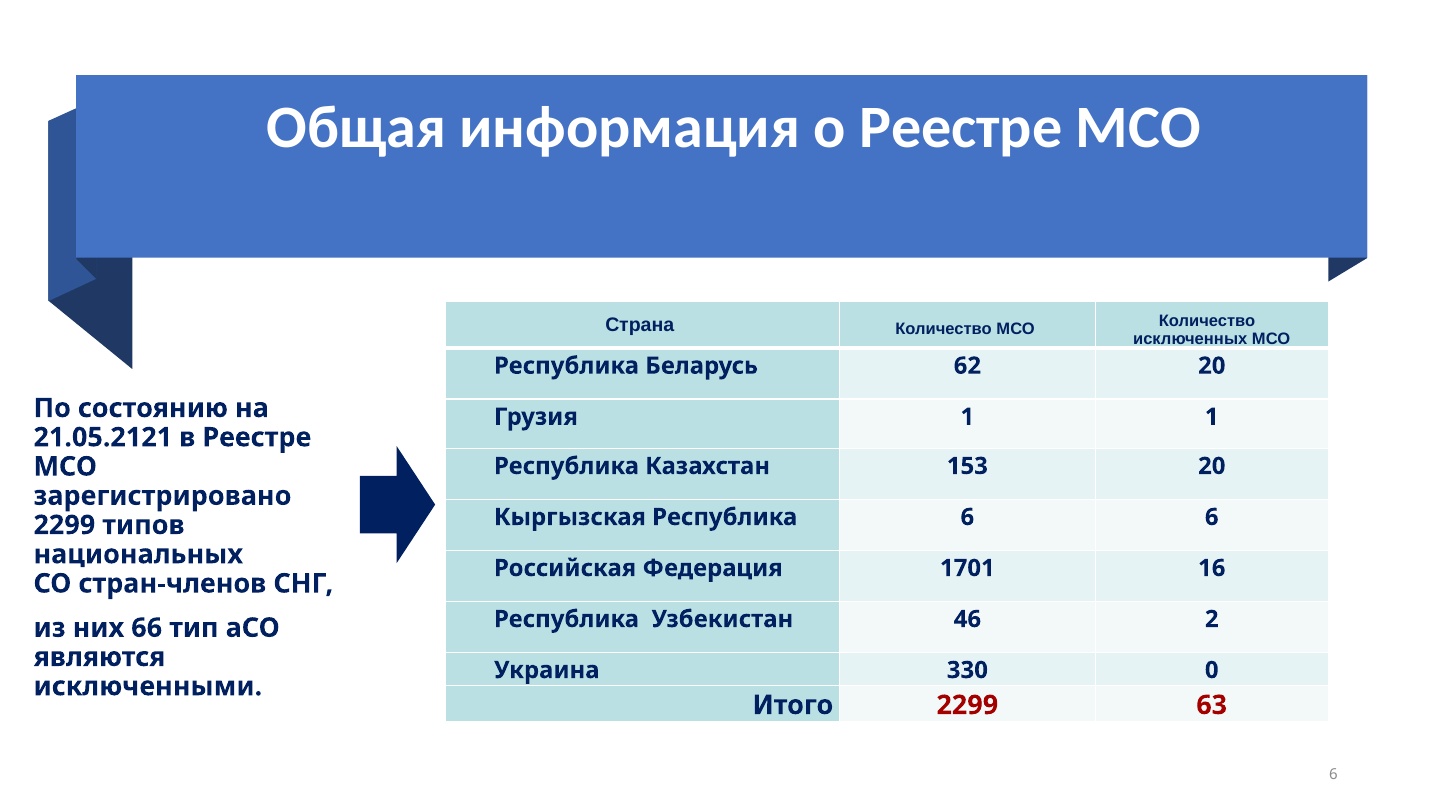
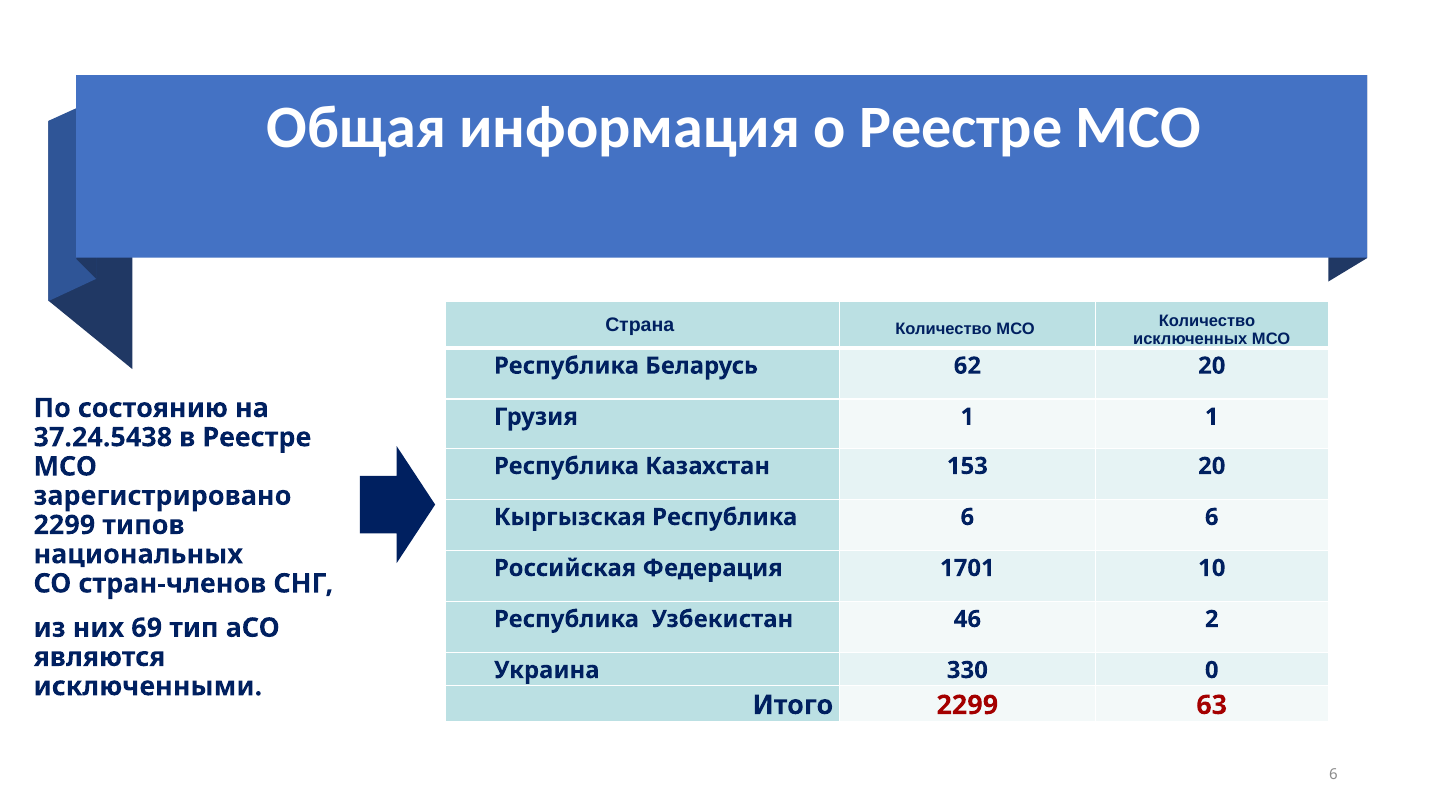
21.05.2121: 21.05.2121 -> 37.24.5438 (103, 437)
16: 16 -> 10 (1212, 568)
66: 66 -> 69 (147, 628)
